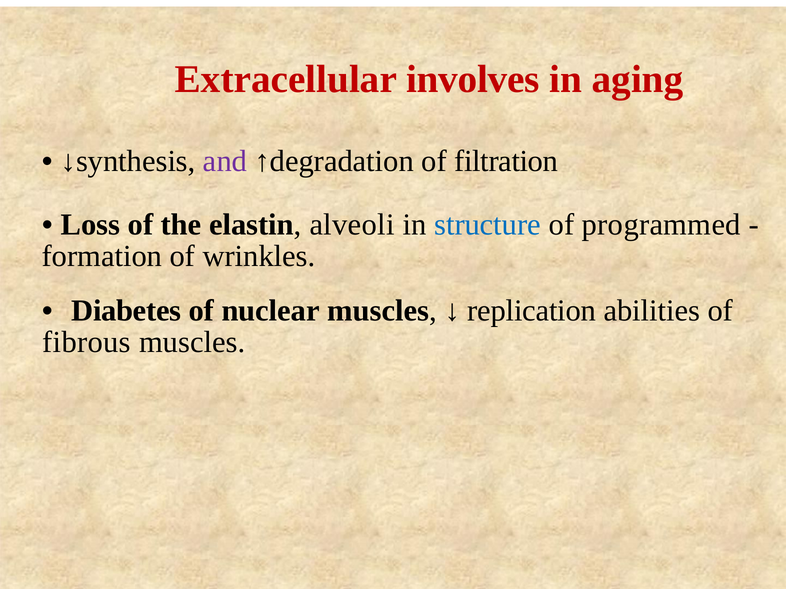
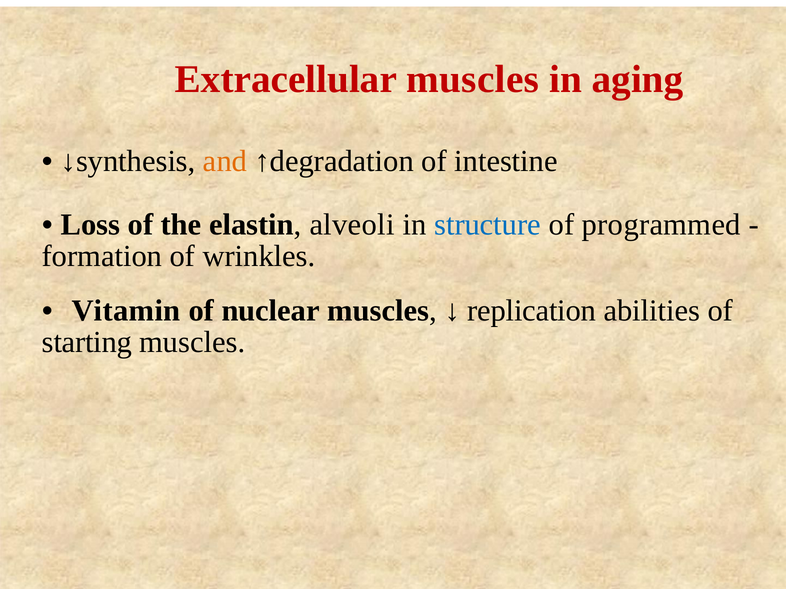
Extracellular involves: involves -> muscles (473, 79)
and colour: purple -> orange (225, 161)
filtration: filtration -> intestine (506, 161)
Diabetes: Diabetes -> Vitamin (126, 311)
fibrous: fibrous -> starting (87, 342)
